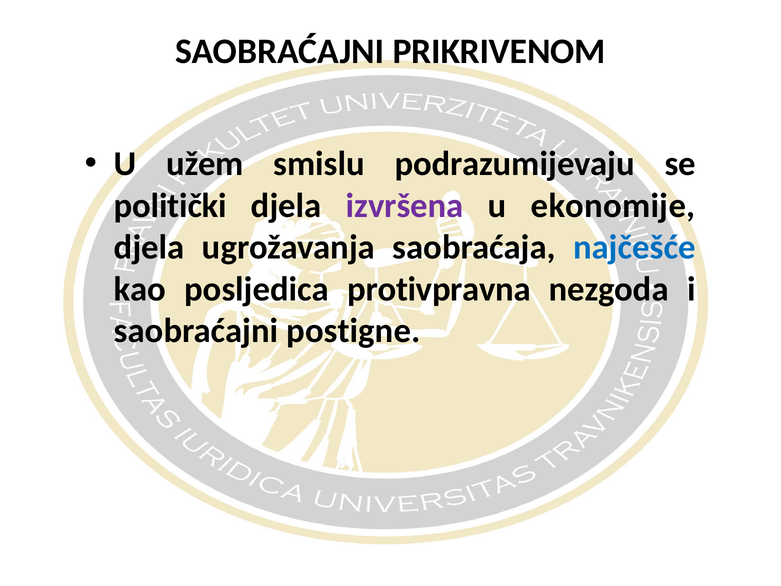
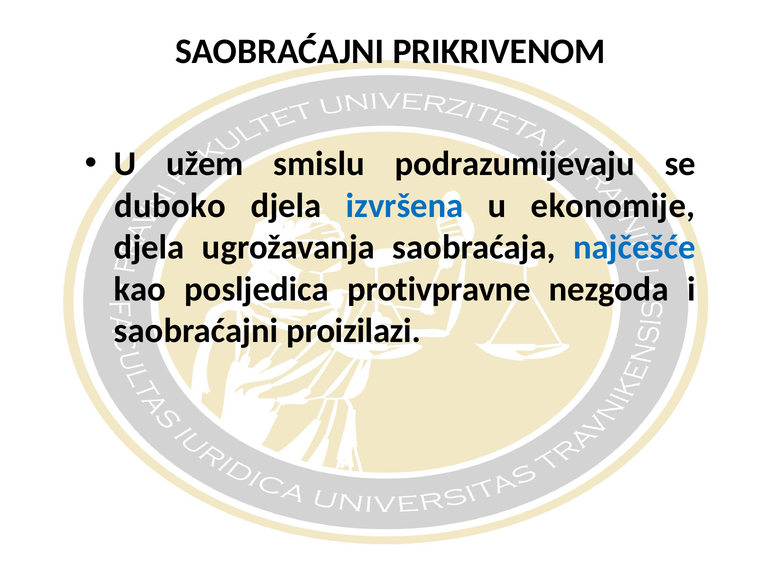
politički: politički -> duboko (170, 206)
izvršena colour: purple -> blue (405, 206)
protivpravna: protivpravna -> protivpravne (439, 289)
postigne: postigne -> proizilazi (354, 331)
